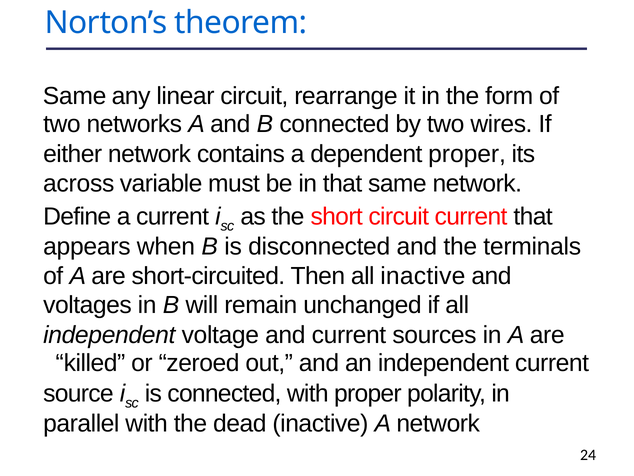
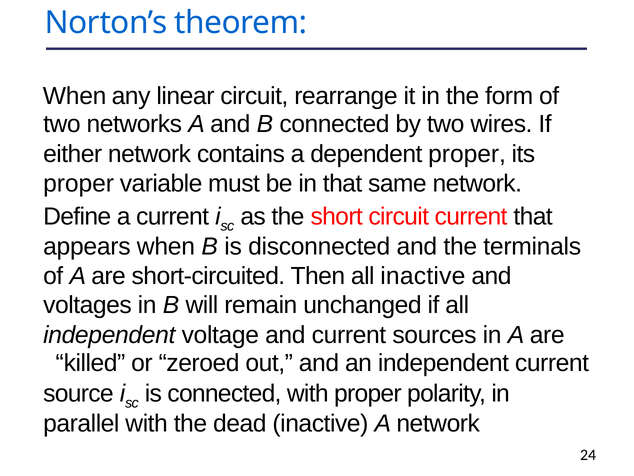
Same: Same -> When (75, 96)
across: across -> proper (79, 184)
